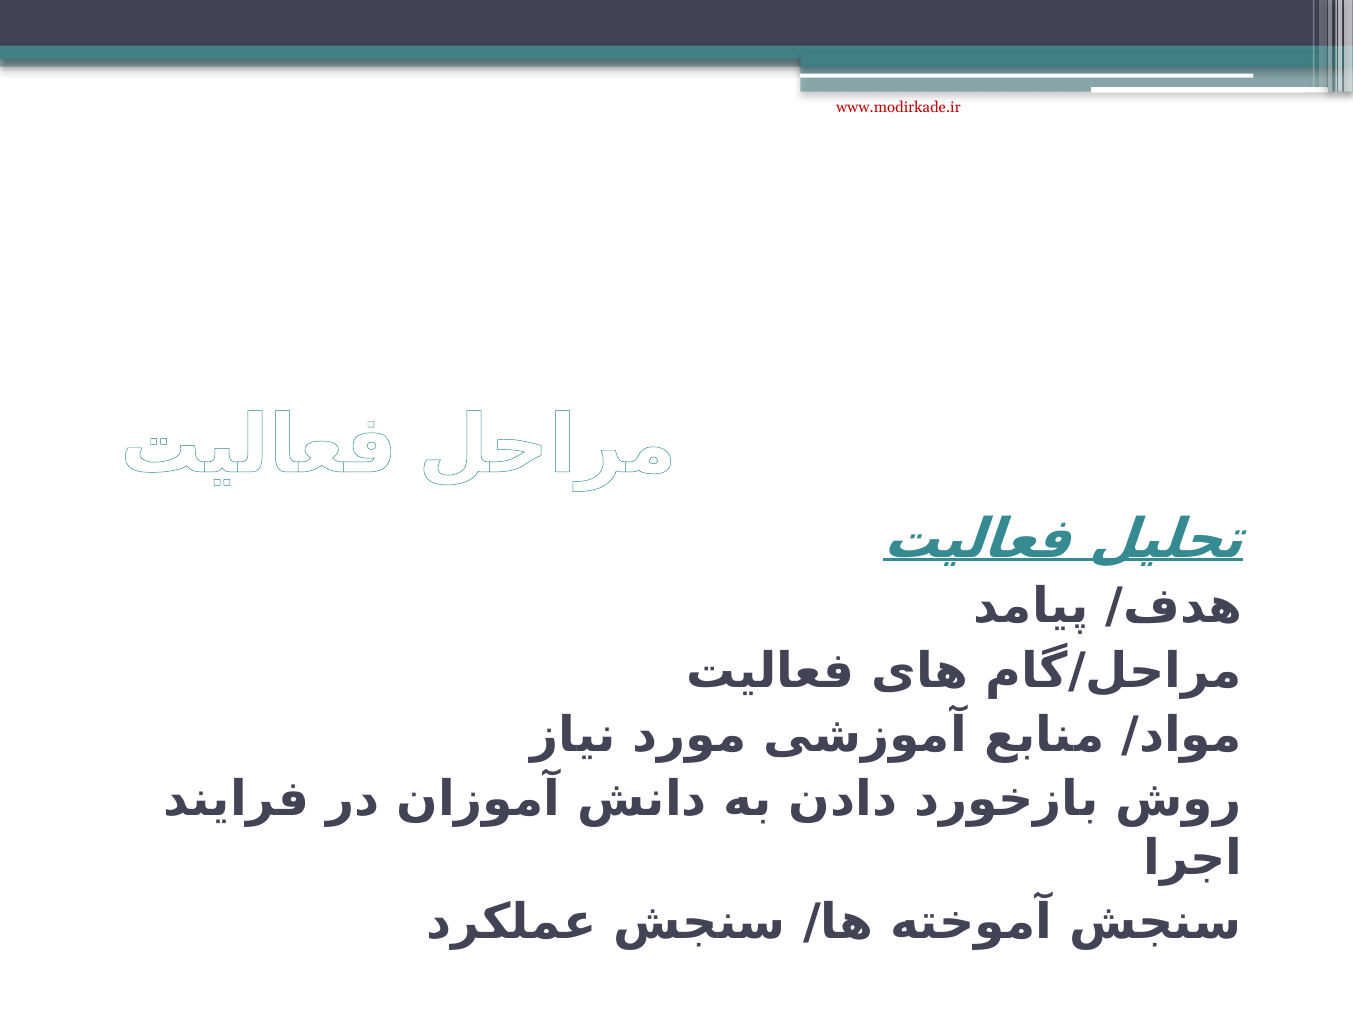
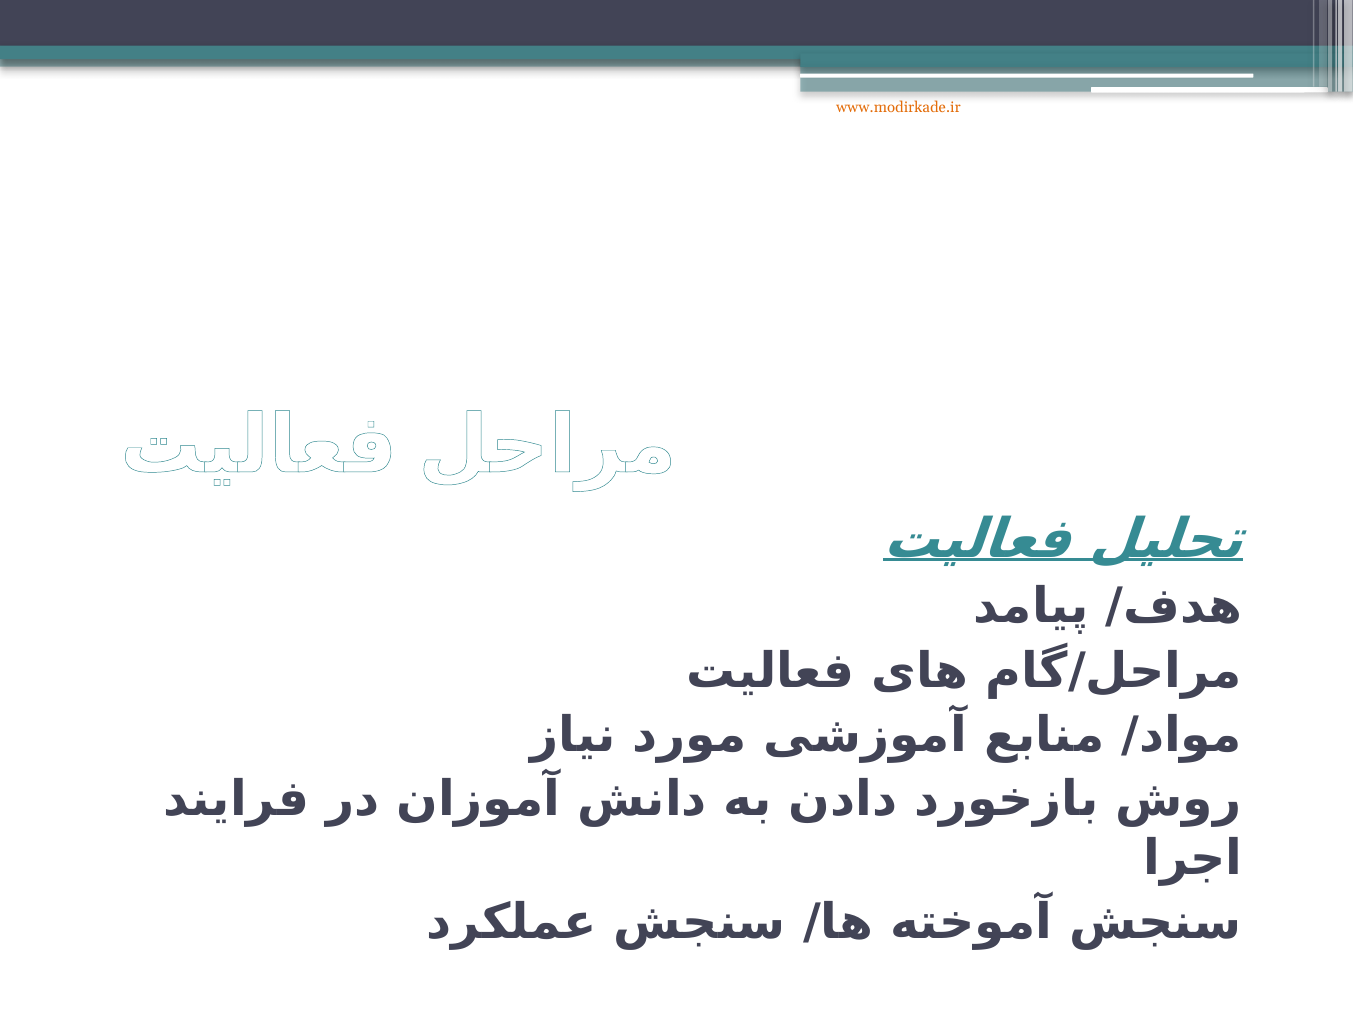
www.modirkade.ir colour: red -> orange (899, 107)
